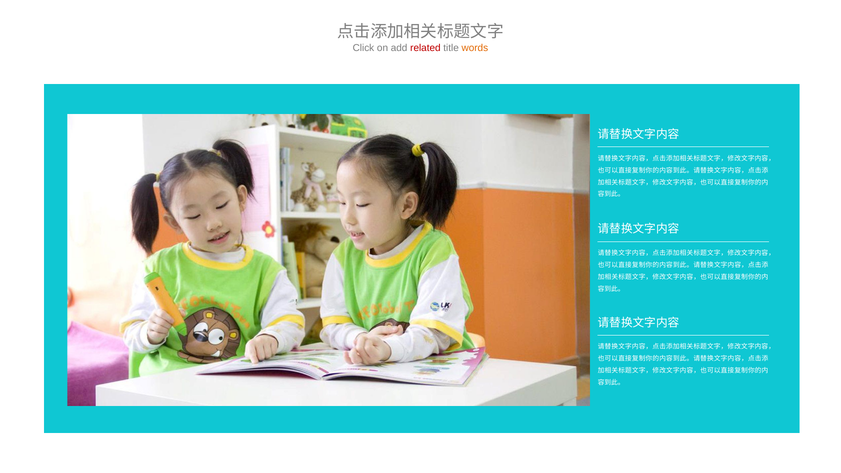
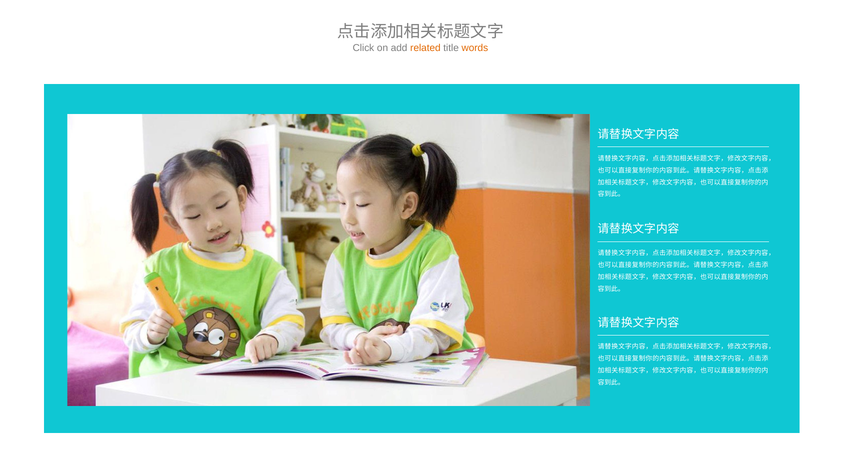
related colour: red -> orange (425, 48)
